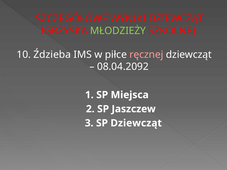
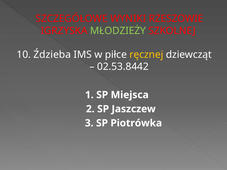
WYNIKI DZIEWCZĄT: DZIEWCZĄT -> RZESZOWIE (176, 19)
ręcznej colour: pink -> yellow (146, 55)
08.04.2092: 08.04.2092 -> 02.53.8442 (123, 67)
SP Dziewcząt: Dziewcząt -> Piotrówka (136, 123)
